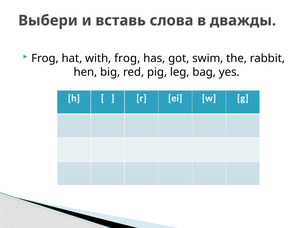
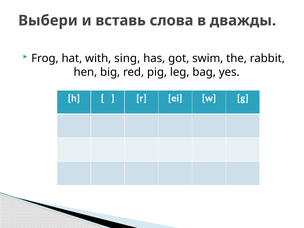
with frog: frog -> sing (127, 58)
